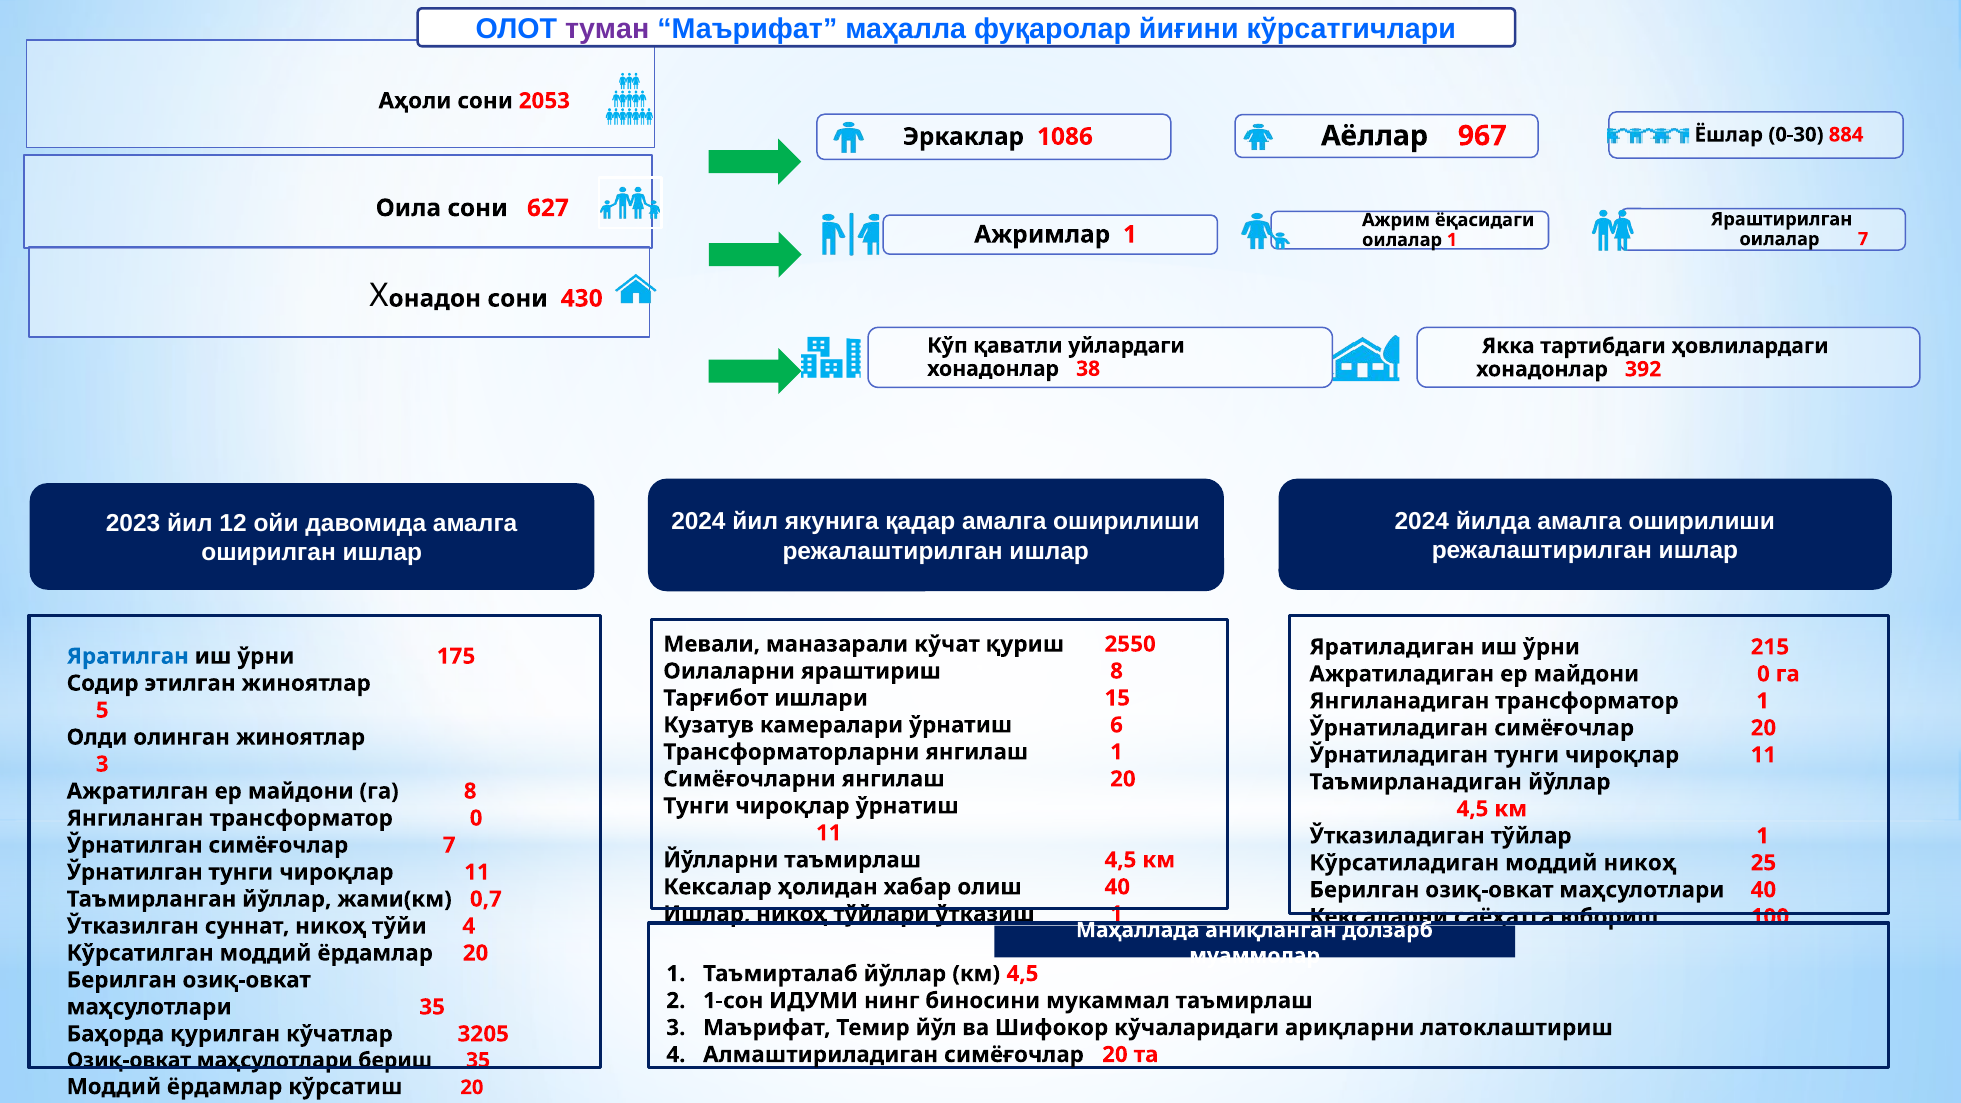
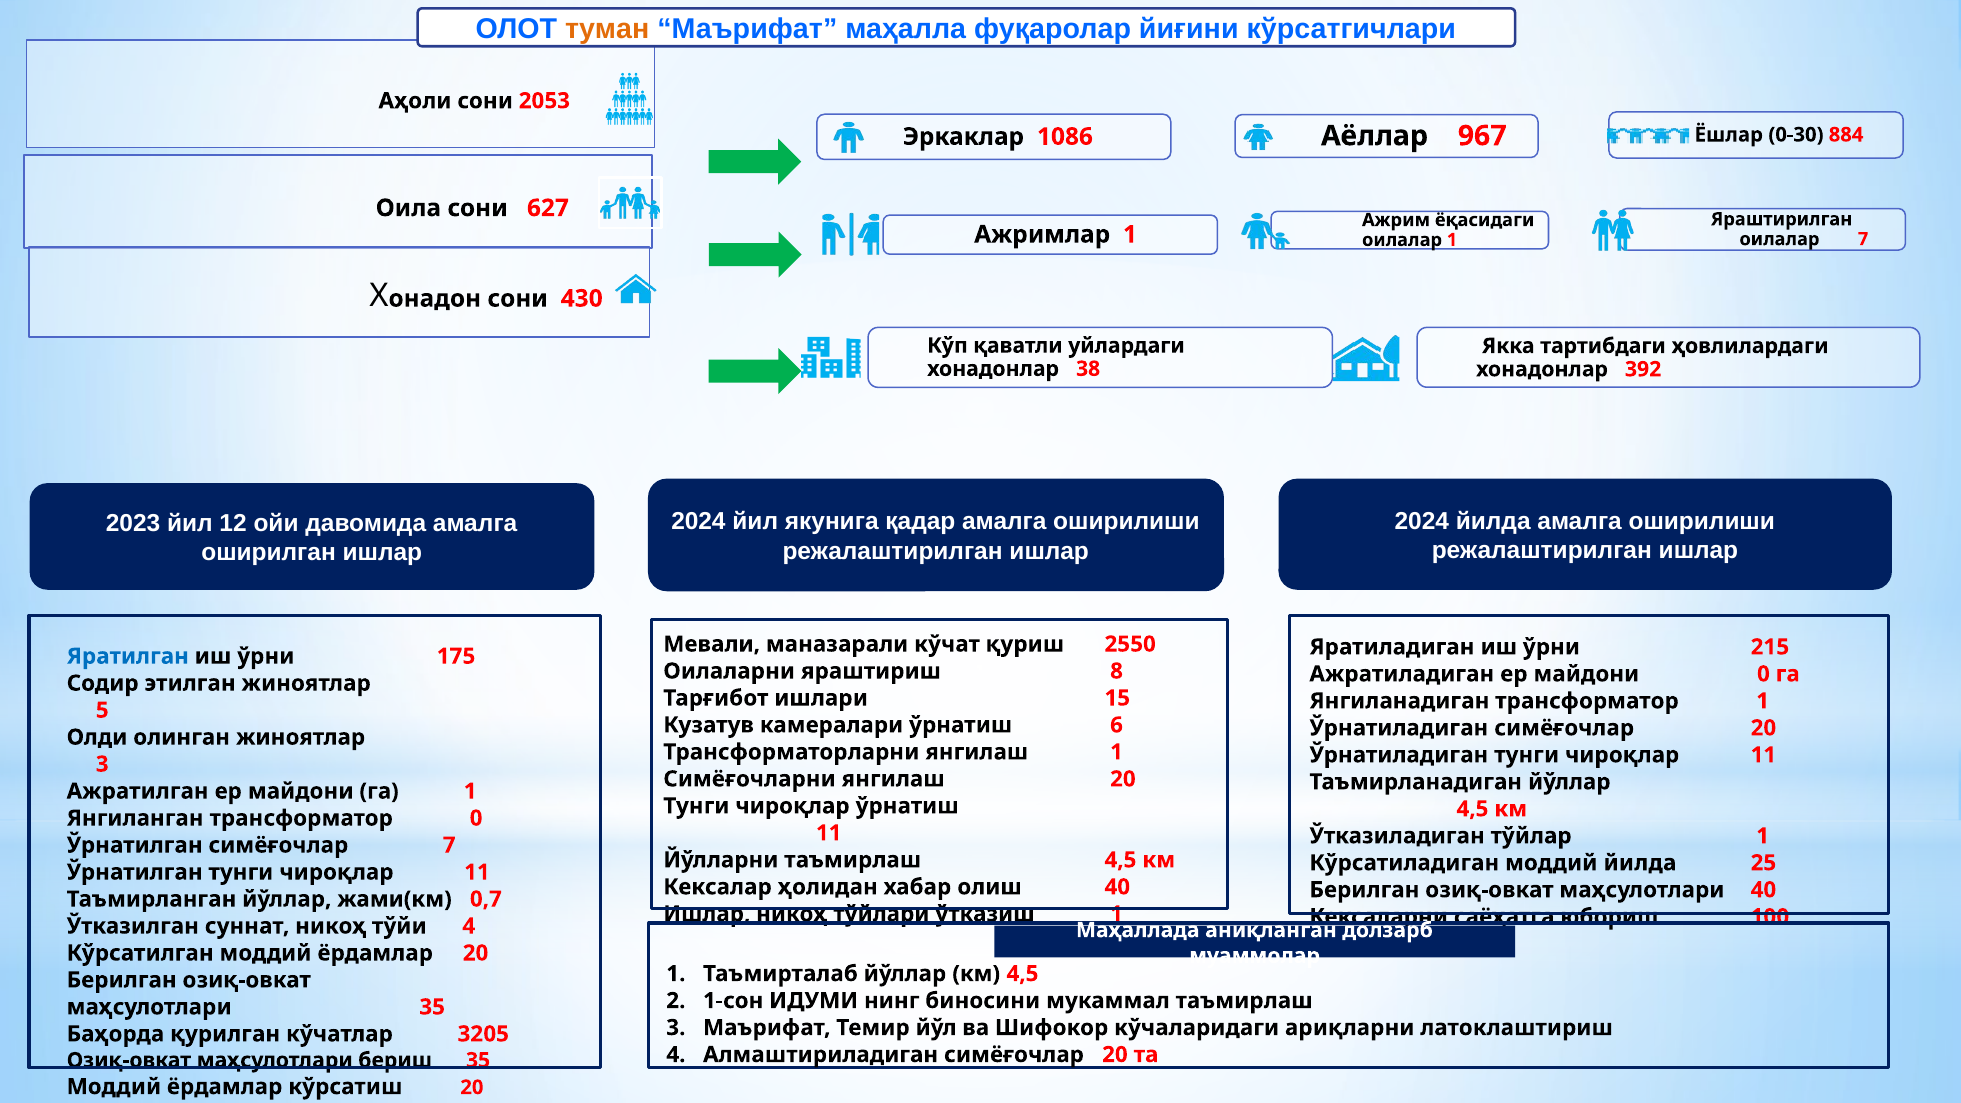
туман colour: purple -> orange (607, 29)
га 8: 8 -> 1 (470, 791)
моддий никоҳ: никоҳ -> йилда (1640, 863)
